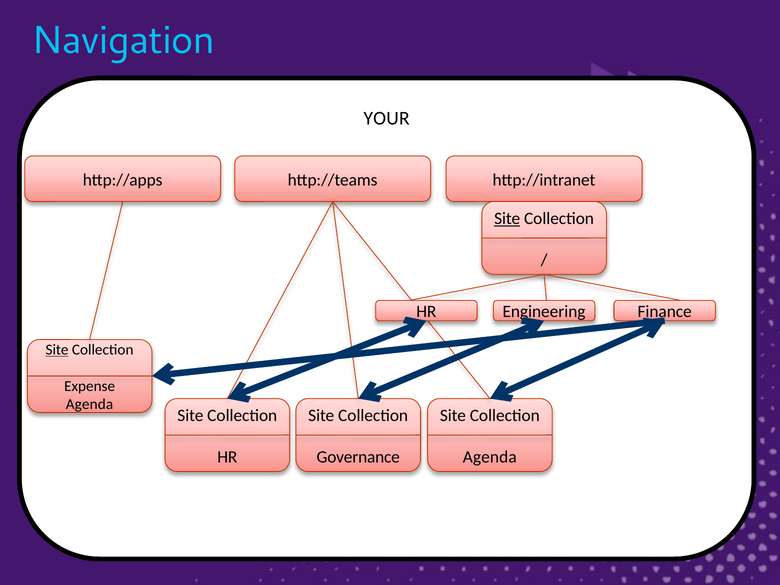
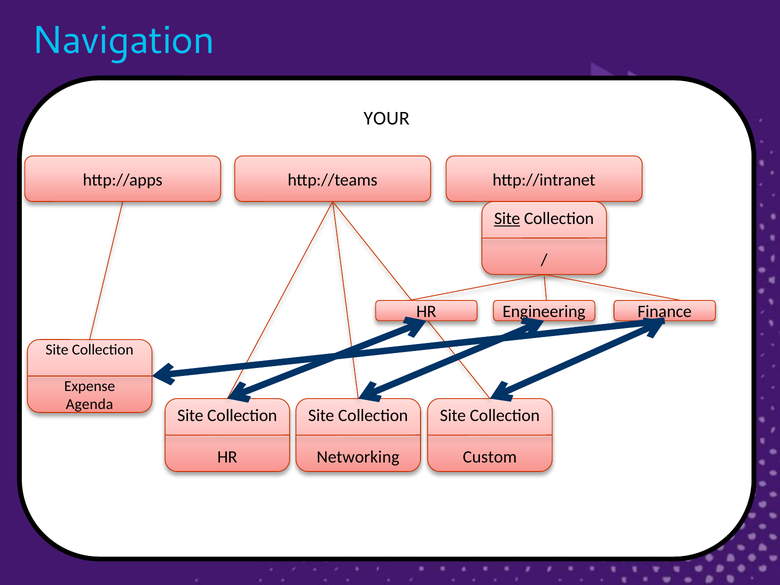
Site underline: present -> none (57, 350)
Governance: Governance -> Networking (358, 457)
Agenda: Agenda -> Custom (490, 457)
